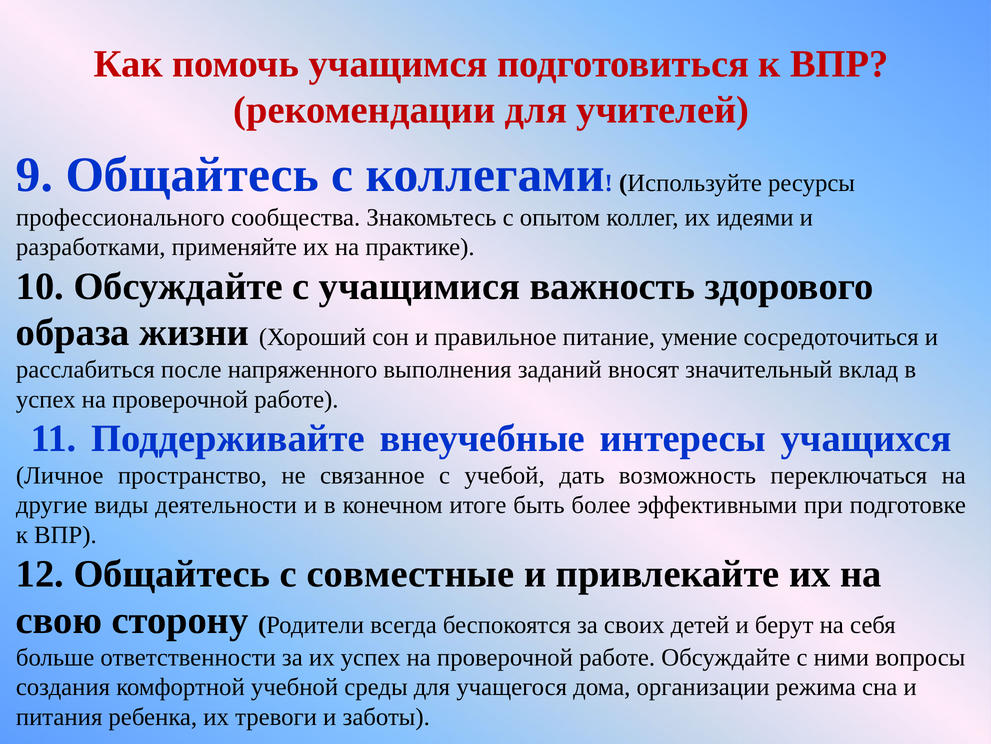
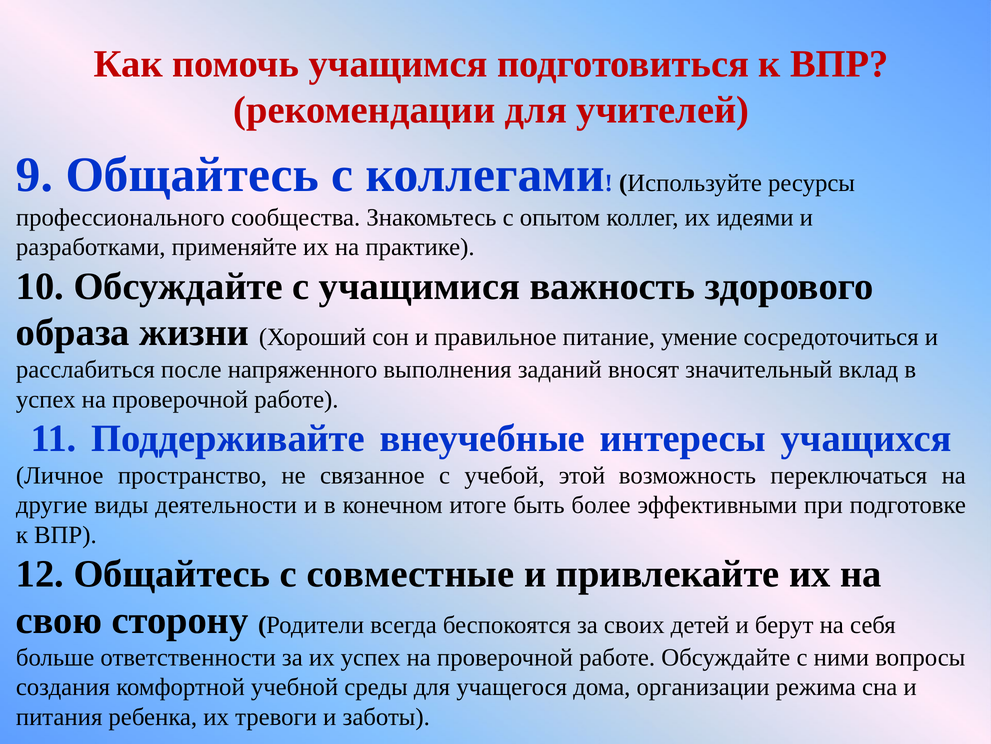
дать: дать -> этой (582, 475)
